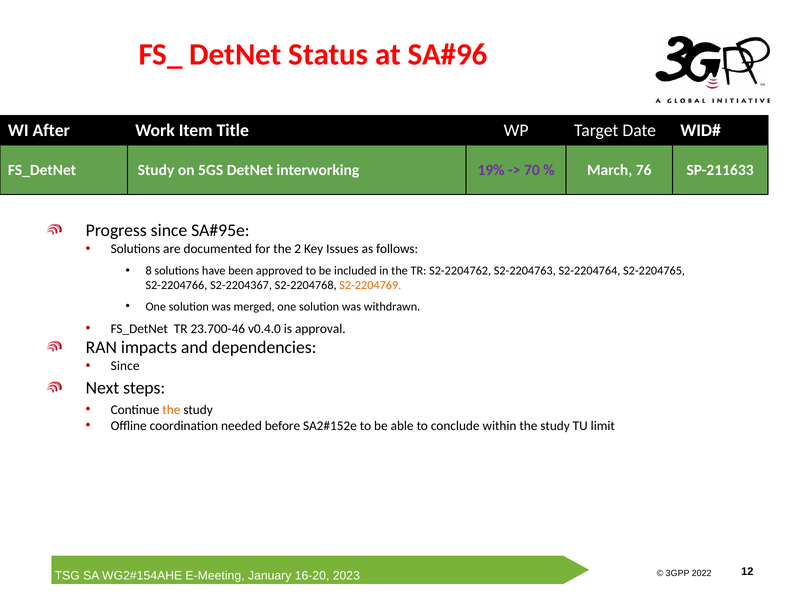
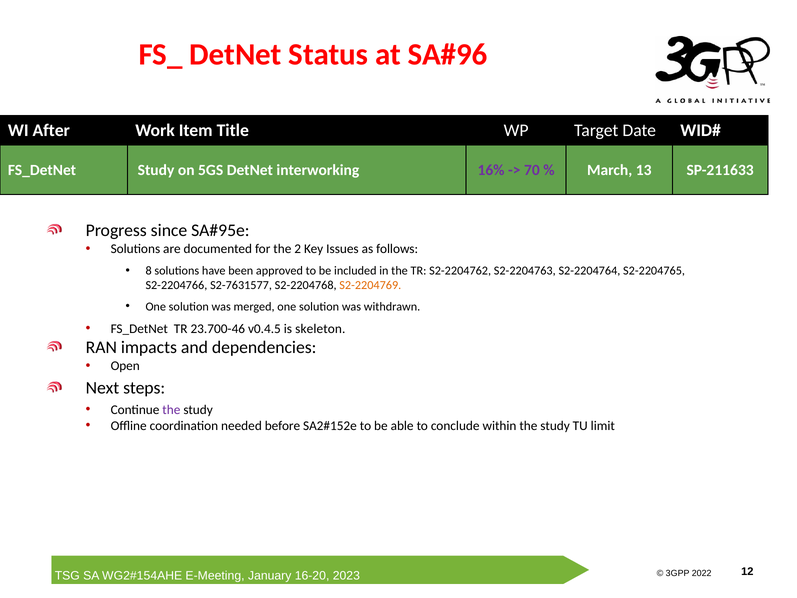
19%: 19% -> 16% (491, 170)
76: 76 -> 13 (644, 170)
S2-2204367: S2-2204367 -> S2-7631577 (241, 285)
v0.4.0: v0.4.0 -> v0.4.5 (264, 329)
approval: approval -> skeleton (320, 329)
Since: Since -> Open (125, 366)
the colour: orange -> purple (171, 410)
